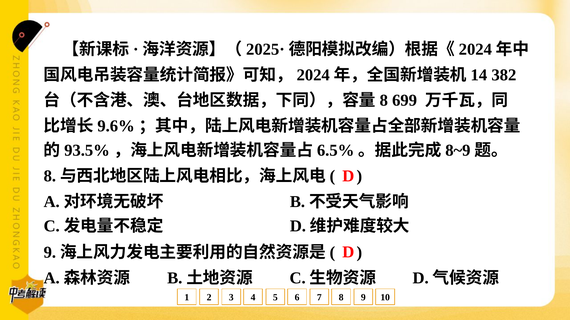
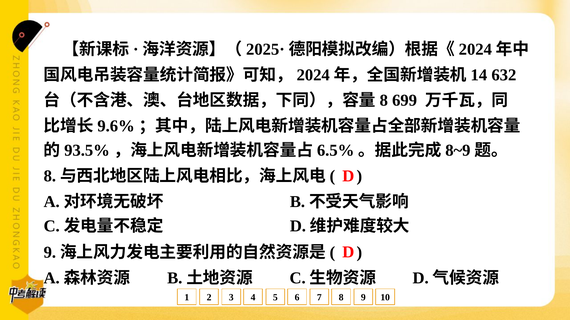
382: 382 -> 632 (504, 75)
